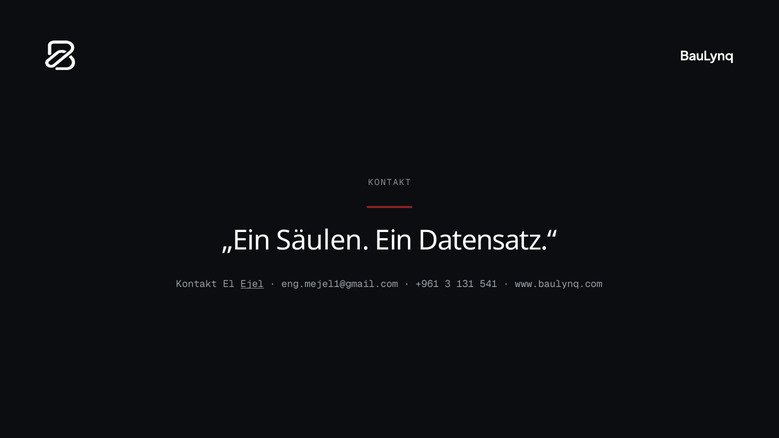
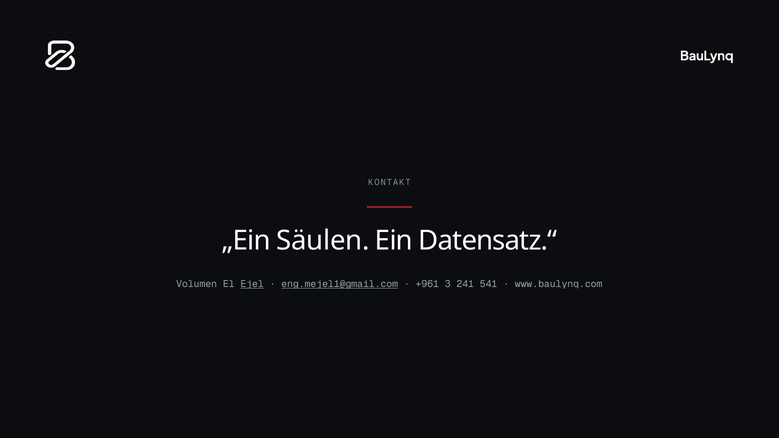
Kontakt: Kontakt -> Volumen (197, 284)
eng.mejel1@gmail.com underline: none -> present (340, 284)
131: 131 -> 241 (465, 284)
